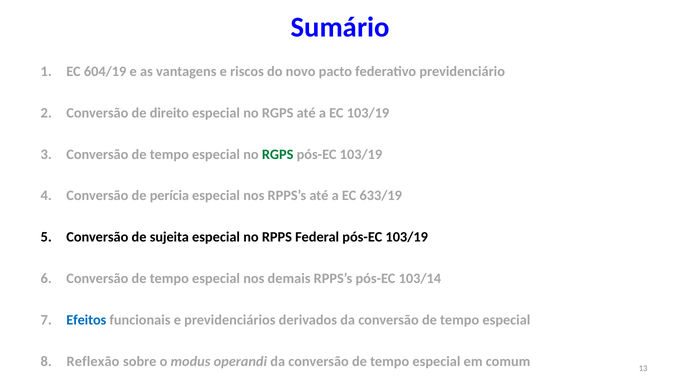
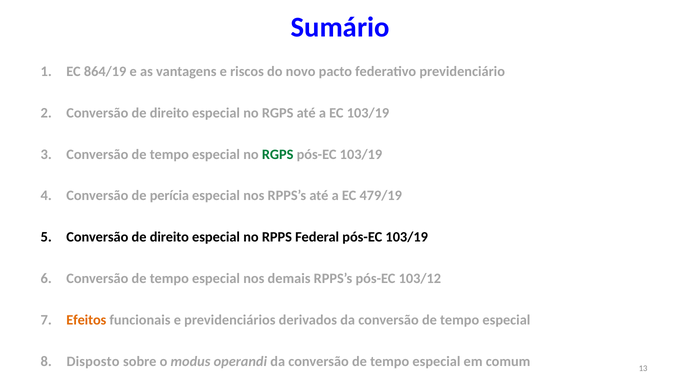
604/19: 604/19 -> 864/19 (105, 71)
633/19: 633/19 -> 479/19 (381, 196)
sujeita: sujeita -> direito (169, 238)
103/14: 103/14 -> 103/12 (420, 279)
Efeitos colour: blue -> orange (86, 321)
Reflexão: Reflexão -> Disposto (93, 362)
